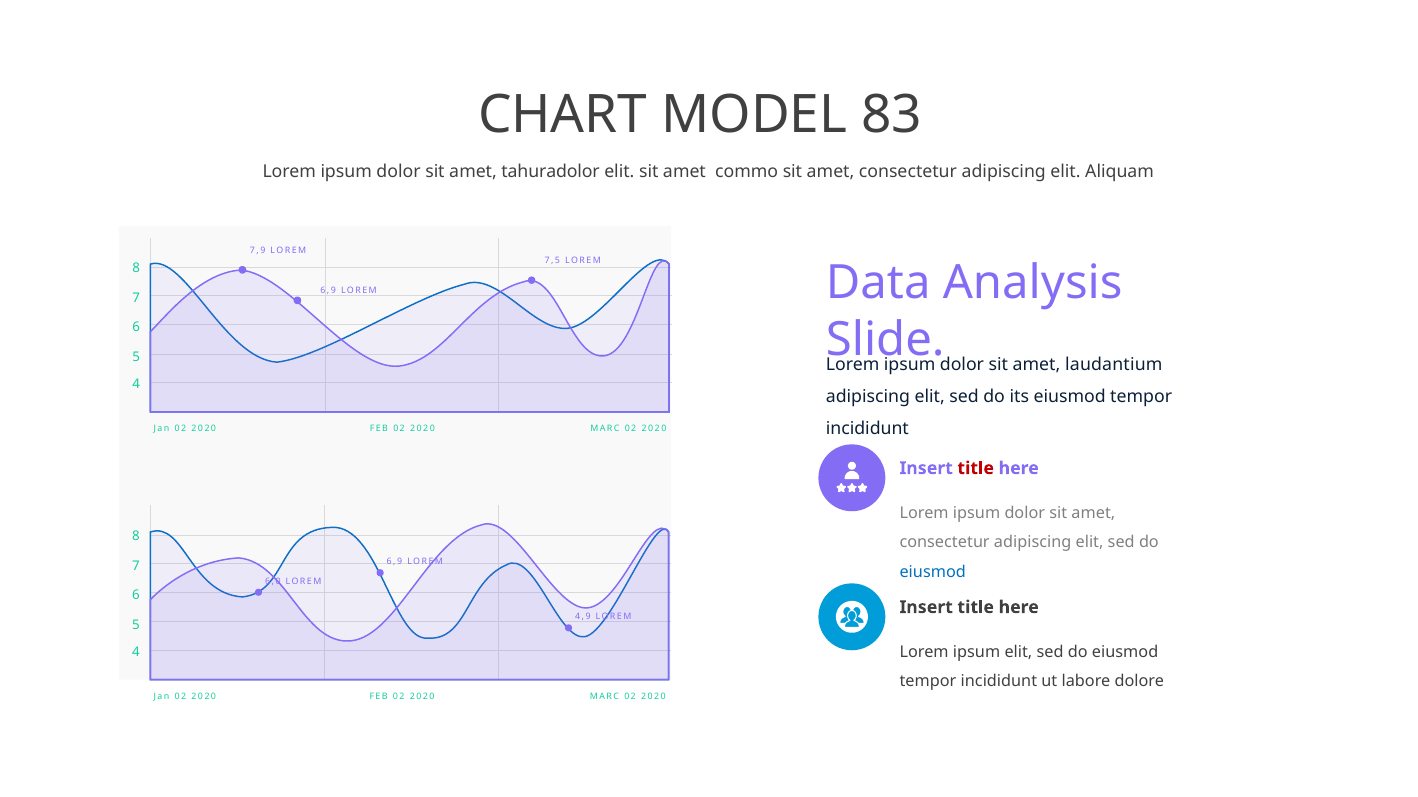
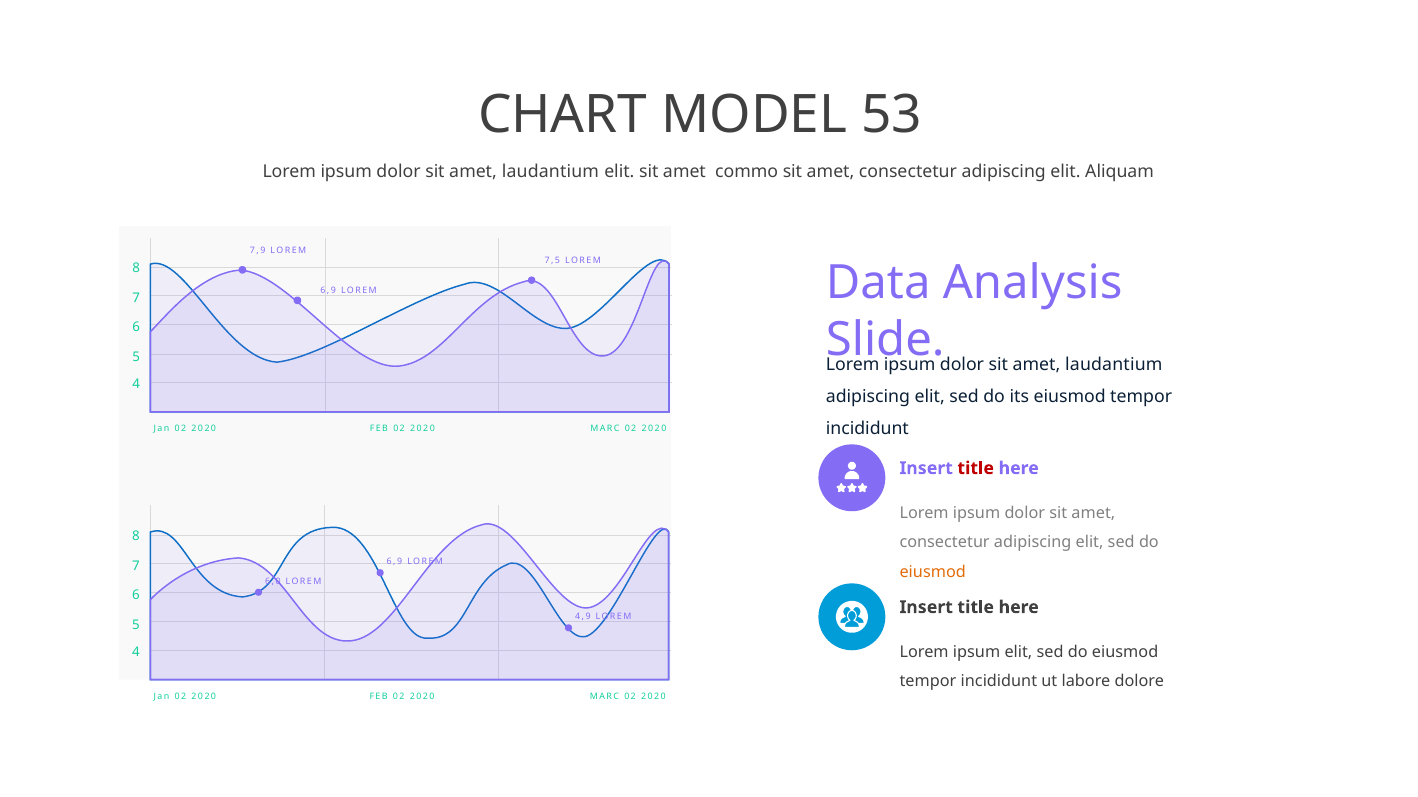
83: 83 -> 53 (891, 115)
tahuradolor: tahuradolor -> laudantium (550, 172)
eiusmod colour: blue -> orange (933, 572)
